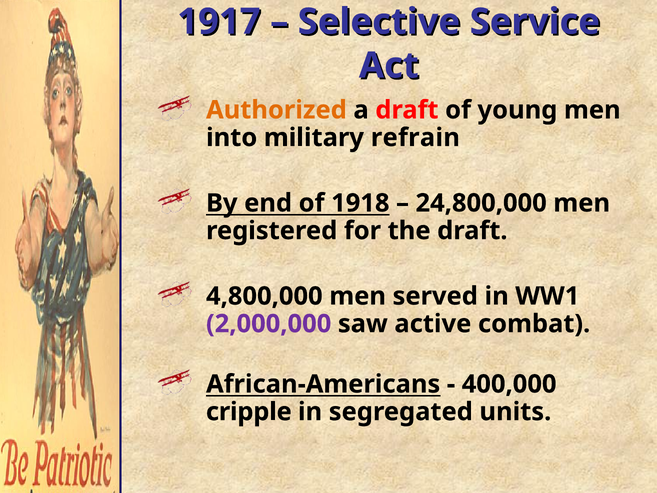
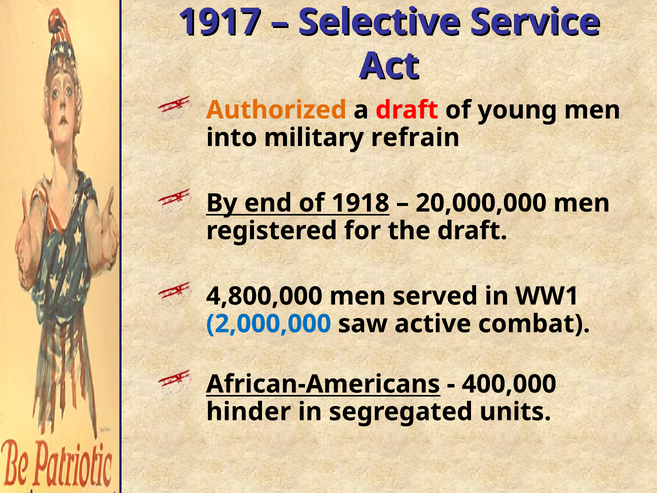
24,800,000: 24,800,000 -> 20,000,000 (481, 203)
2,000,000 colour: purple -> blue (269, 324)
cripple: cripple -> hinder (249, 412)
